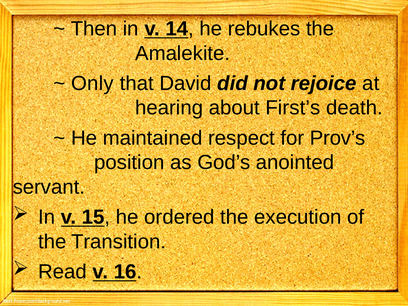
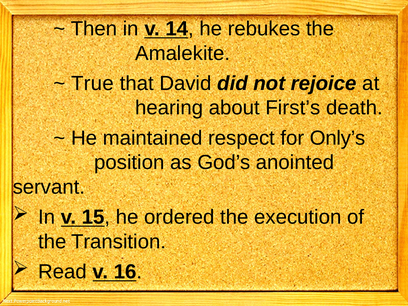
Only: Only -> True (92, 83)
Prov’s: Prov’s -> Only’s (338, 138)
